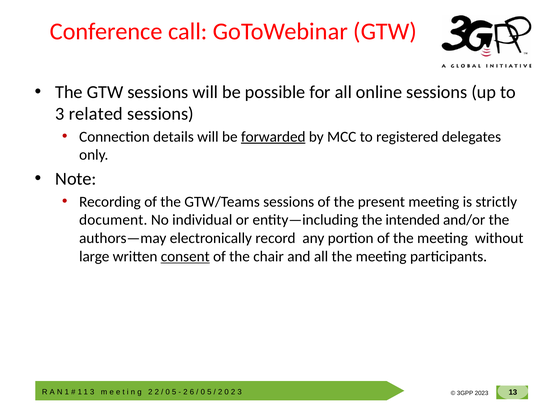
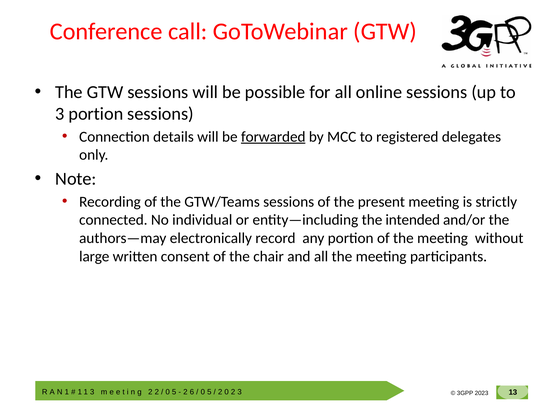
3 related: related -> portion (96, 114)
document: document -> connected (113, 220)
consent underline: present -> none (185, 257)
